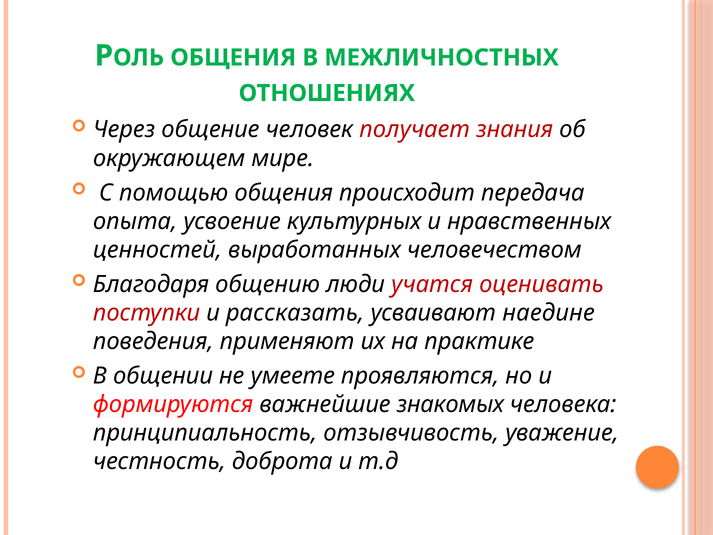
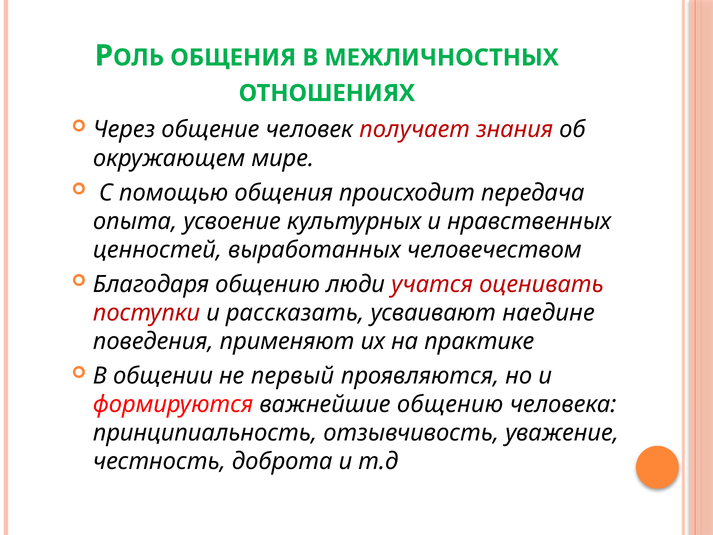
умеете: умеете -> первый (292, 376)
важнейшие знакомых: знакомых -> общению (450, 404)
